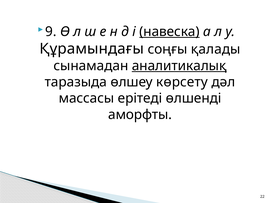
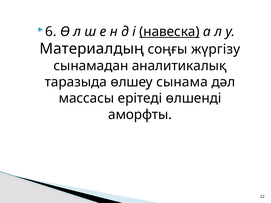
9: 9 -> 6 (51, 32)
Құрамындағы: Құрамындағы -> Материалдың (92, 49)
қалады: қалады -> жүргізу (216, 49)
аналитикалық underline: present -> none (179, 66)
көрсету: көрсету -> сынама (182, 82)
